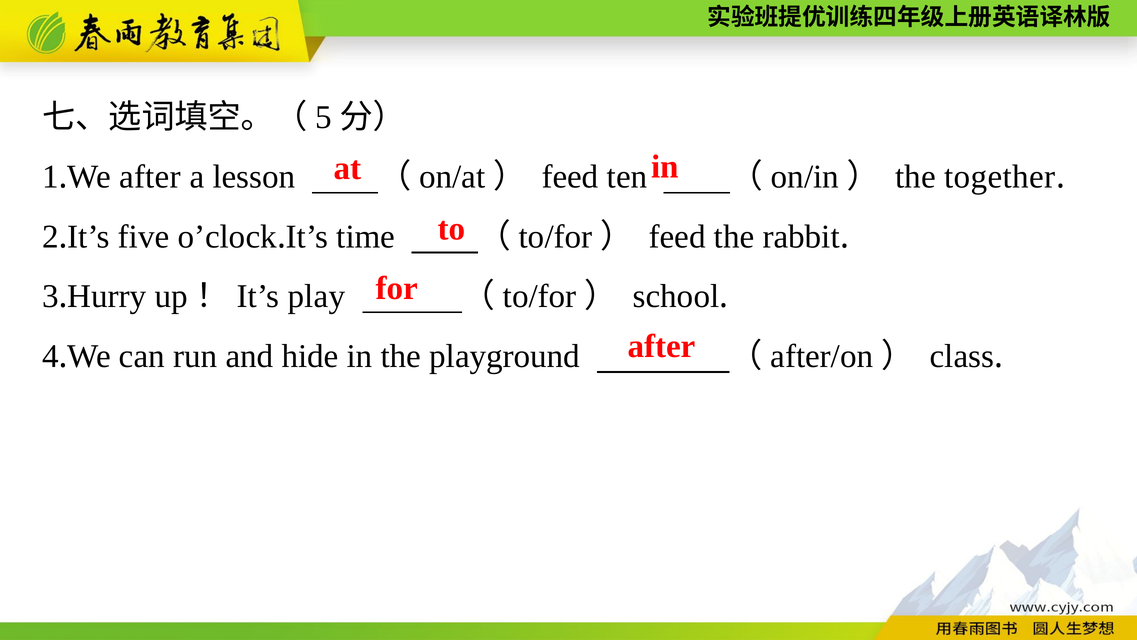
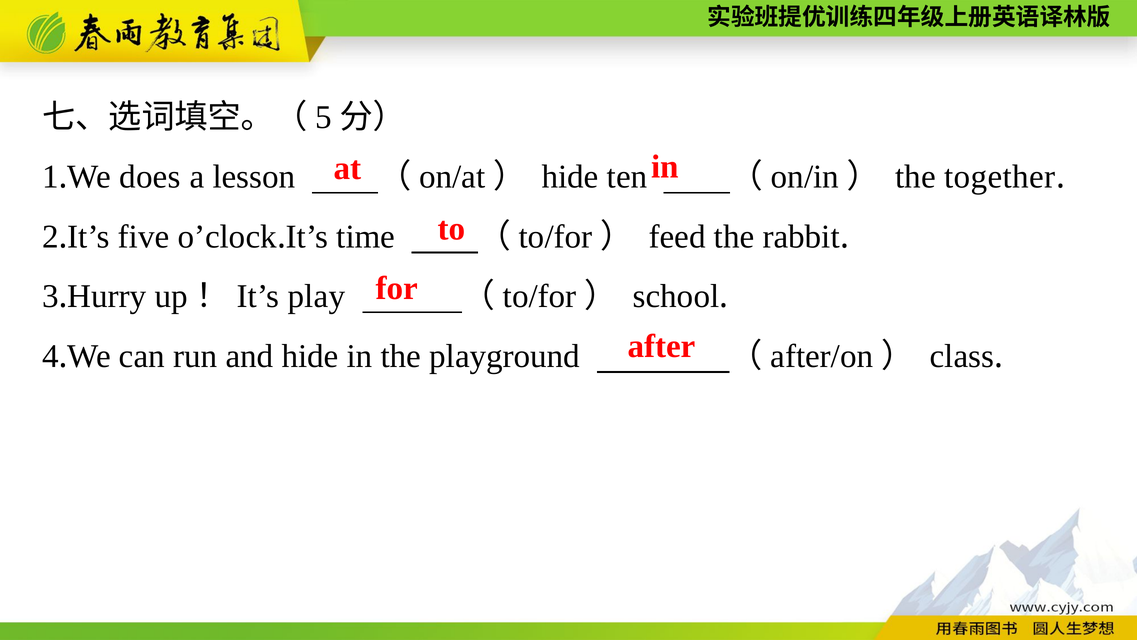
after: after -> does (150, 177)
feed: feed -> hide (570, 177)
